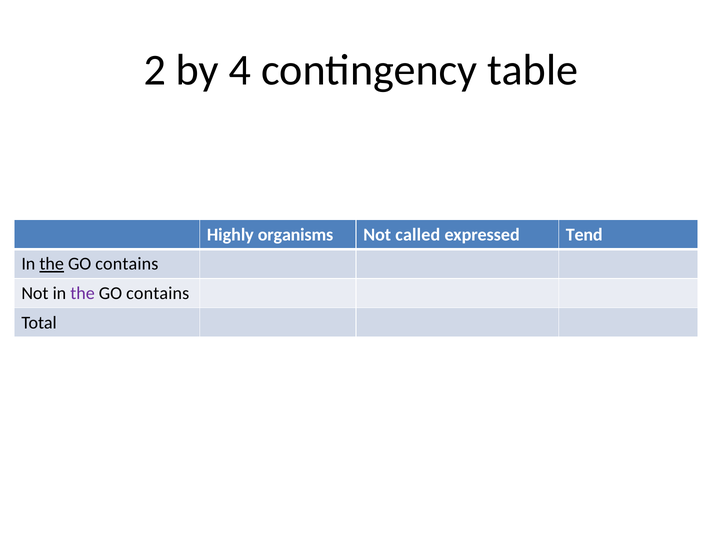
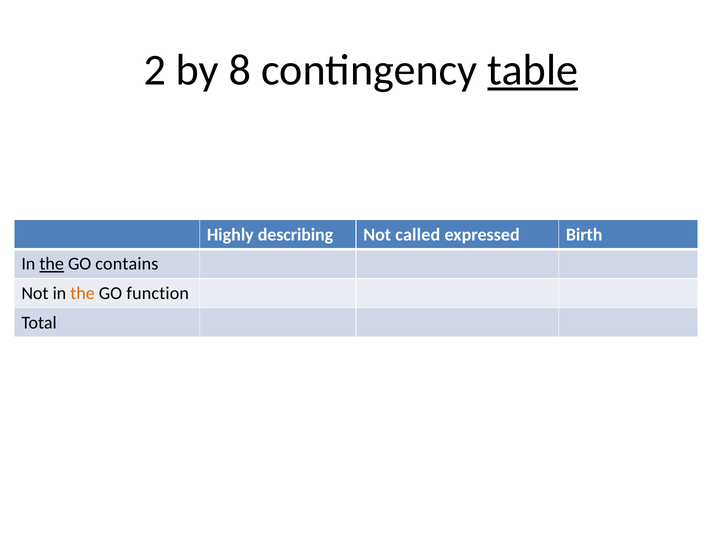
4: 4 -> 8 (240, 70)
table underline: none -> present (533, 70)
organisms: organisms -> describing (296, 234)
Tend: Tend -> Birth (584, 234)
the colour: purple -> orange (83, 293)
contains: contains -> function (158, 293)
